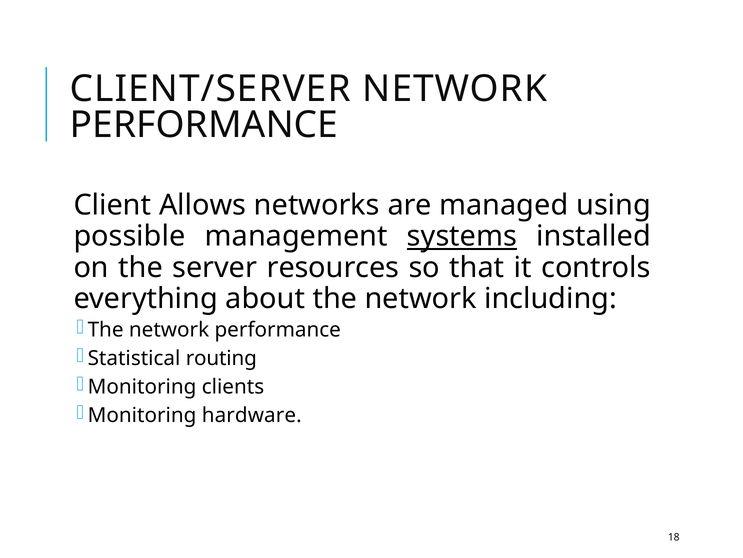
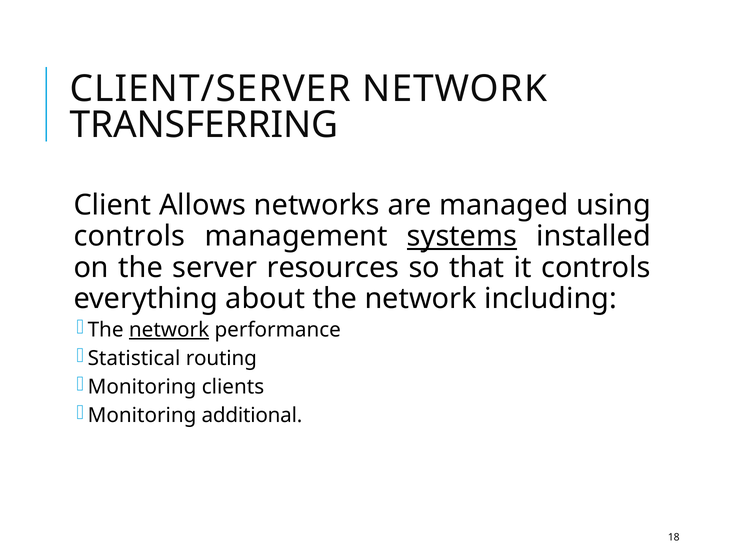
PERFORMANCE: PERFORMANCE -> TRANSFERRING (204, 125)
possible: possible -> controls (129, 236)
network underline: none -> present (169, 329)
hardware: hardware -> additional (252, 415)
